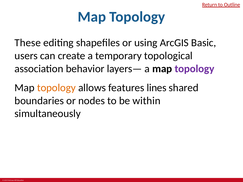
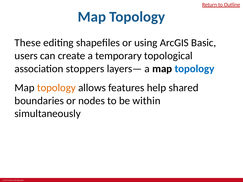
behavior: behavior -> stoppers (85, 69)
topology colour: purple -> blue (194, 69)
lines: lines -> help (156, 88)
